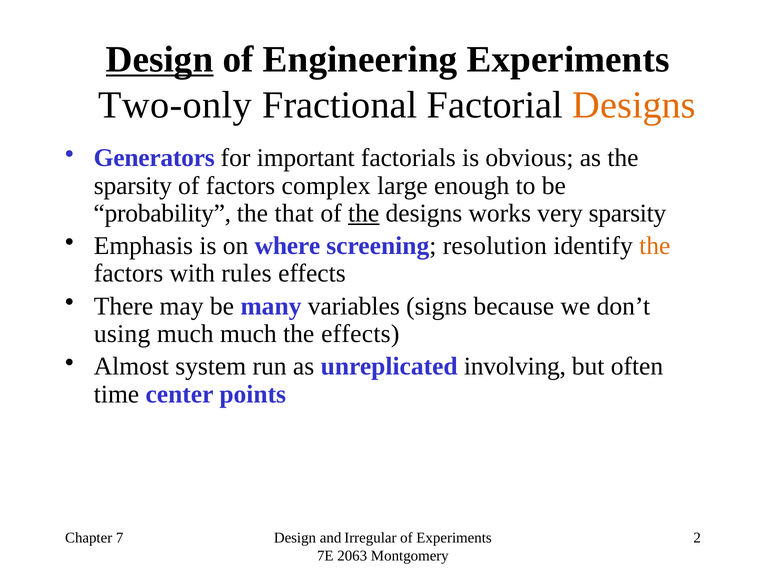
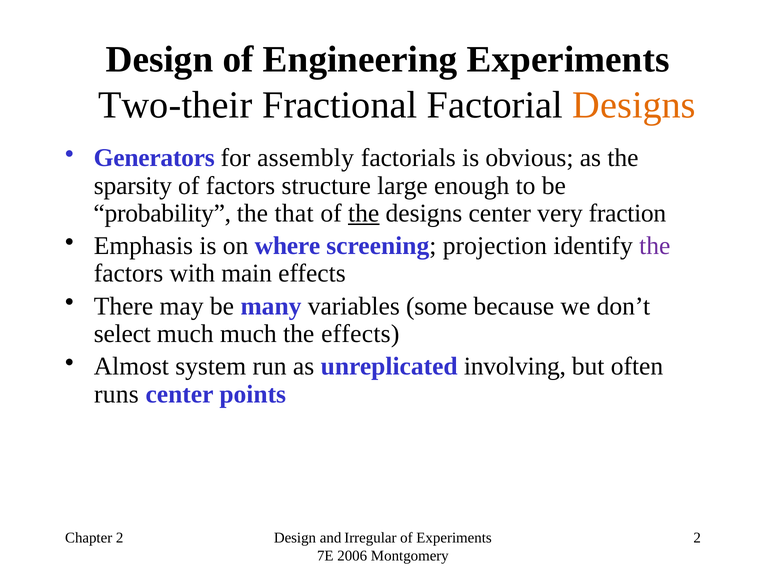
Design underline: present -> none (160, 59)
Two-only: Two-only -> Two-their (175, 105)
important: important -> assembly (306, 158)
complex: complex -> structure (326, 185)
designs works: works -> center (500, 213)
very sparsity: sparsity -> fraction (627, 213)
resolution: resolution -> projection (495, 246)
the colour: orange -> purple (655, 246)
rules: rules -> main (247, 273)
signs: signs -> some (437, 306)
using: using -> select (122, 333)
time: time -> runs (116, 394)
Chapter 7: 7 -> 2 (120, 537)
2063: 2063 -> 2006 (352, 555)
